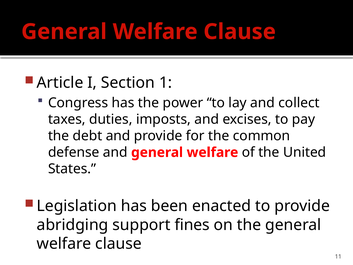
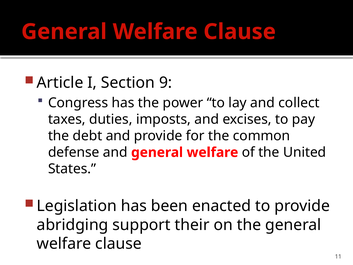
1: 1 -> 9 (166, 83)
fines: fines -> their (192, 225)
